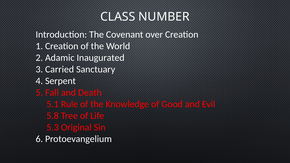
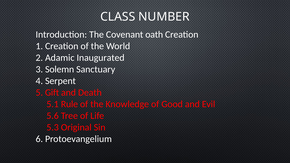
over: over -> oath (154, 35)
Carried: Carried -> Solemn (60, 69)
Fall: Fall -> Gift (52, 93)
5.8: 5.8 -> 5.6 (53, 116)
